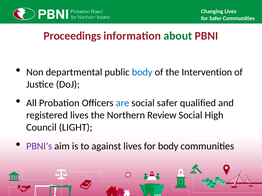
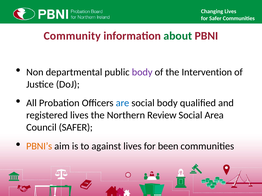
Proceedings: Proceedings -> Community (72, 36)
body colour: blue -> purple (142, 72)
social safer: safer -> body (167, 103)
High: High -> Area (214, 115)
Council LIGHT: LIGHT -> SAFER (76, 128)
PBNI’s colour: purple -> orange (39, 147)
for body: body -> been (168, 147)
